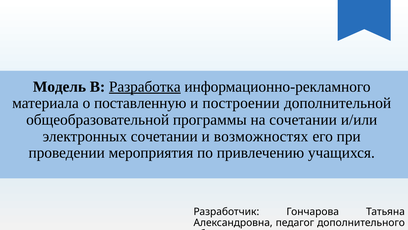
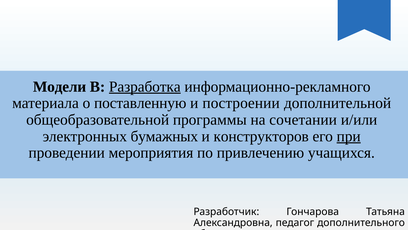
Модель: Модель -> Модели (60, 86)
электронных сочетании: сочетании -> бумажных (164, 136)
возможностях: возможностях -> конструкторов (261, 136)
при underline: none -> present (349, 136)
